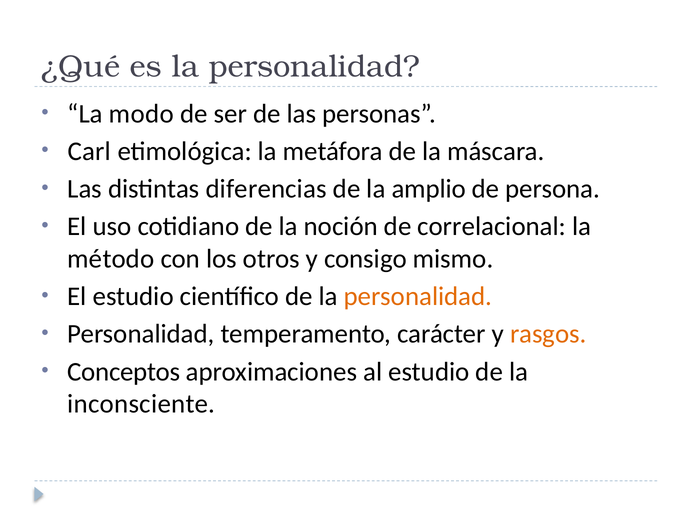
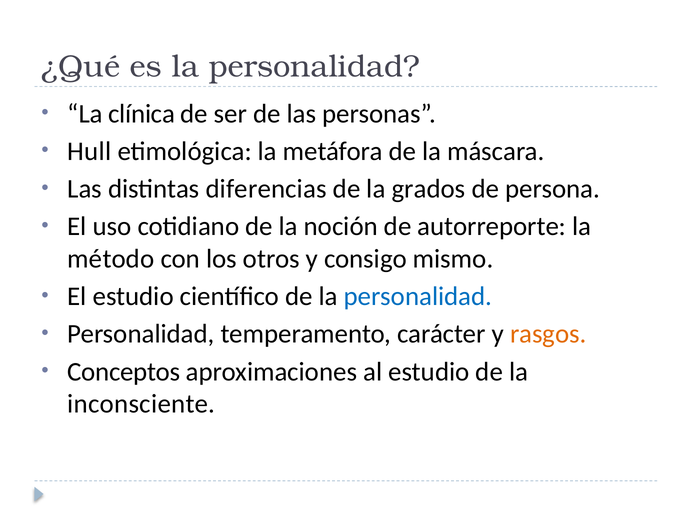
modo: modo -> clínica (142, 114)
Carl: Carl -> Hull (89, 151)
amplio: amplio -> grados (428, 189)
correlacional: correlacional -> autorreporte (492, 227)
personalidad colour: orange -> blue (418, 296)
